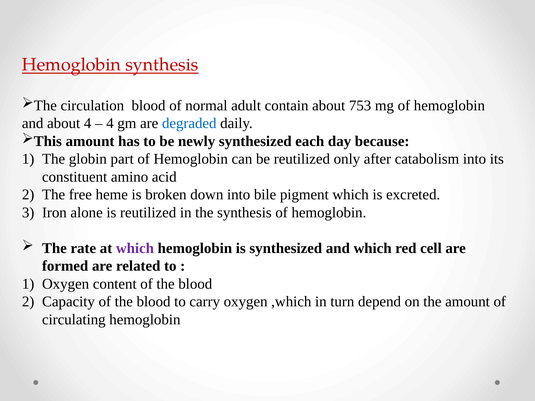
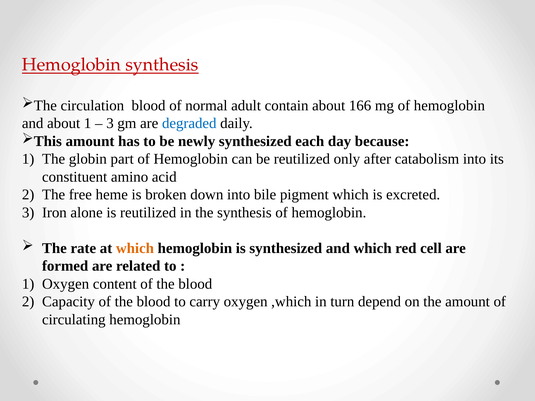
753: 753 -> 166 (360, 106)
about 4: 4 -> 1 (88, 123)
4: 4 -> 3 (110, 123)
which colour: purple -> orange (135, 248)
